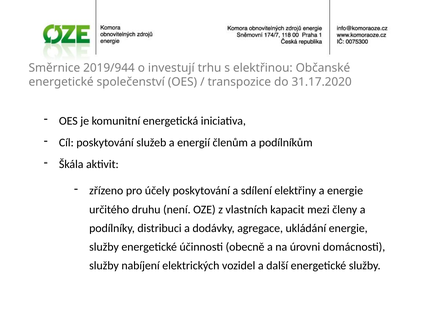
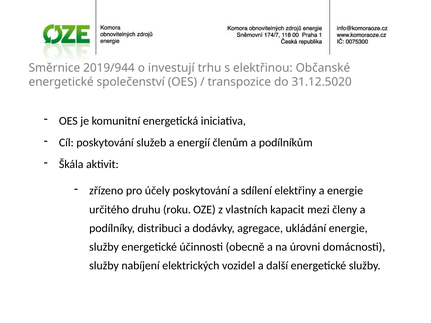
31.17.2020: 31.17.2020 -> 31.12.5020 (322, 82)
není: není -> roku (177, 210)
